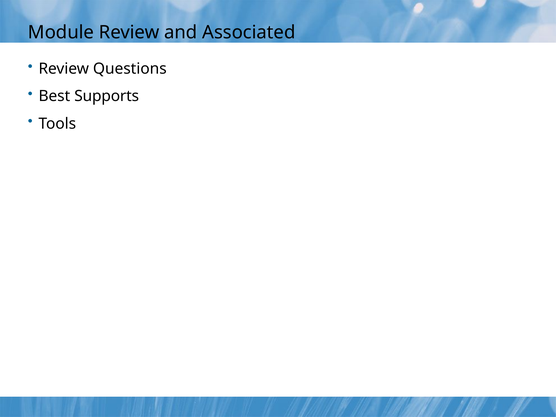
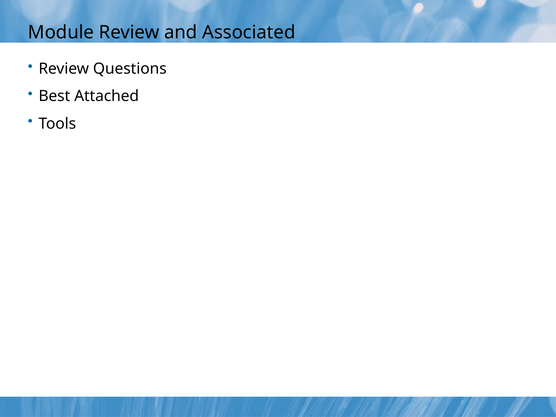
Supports: Supports -> Attached (107, 96)
